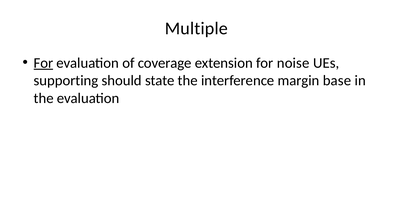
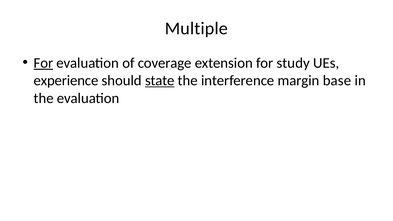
noise: noise -> study (293, 63)
supporting: supporting -> experience (66, 81)
state underline: none -> present (160, 81)
